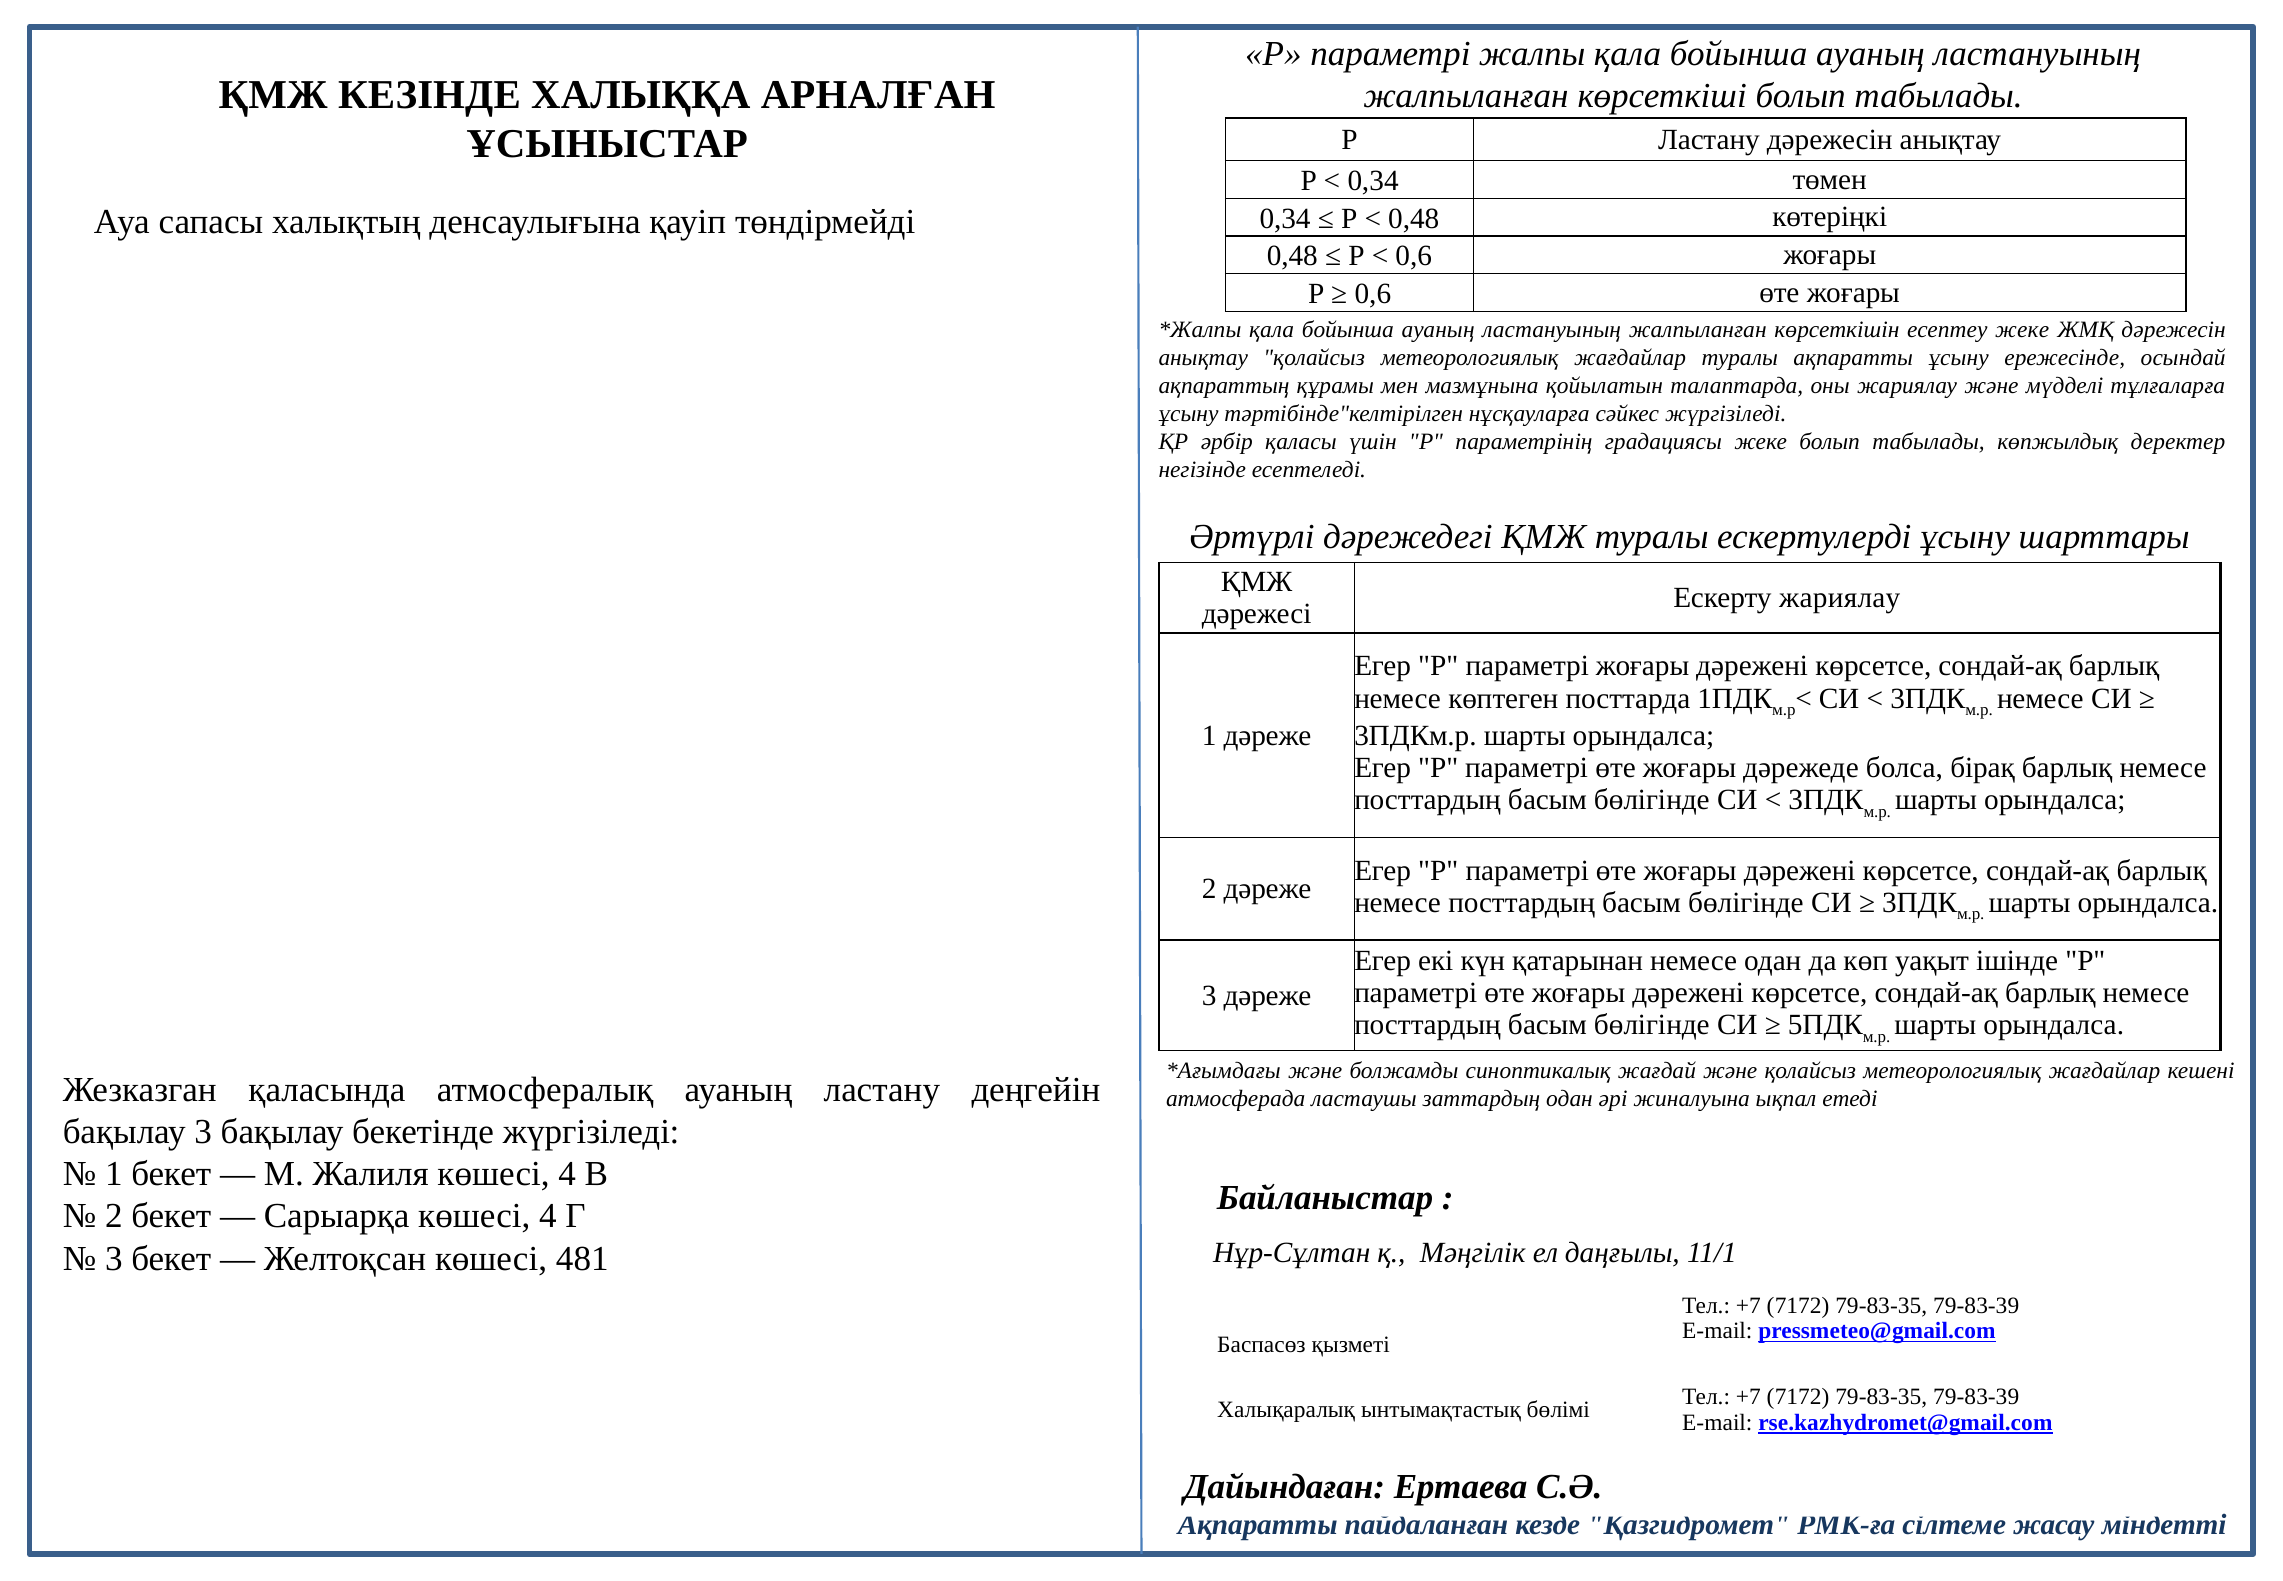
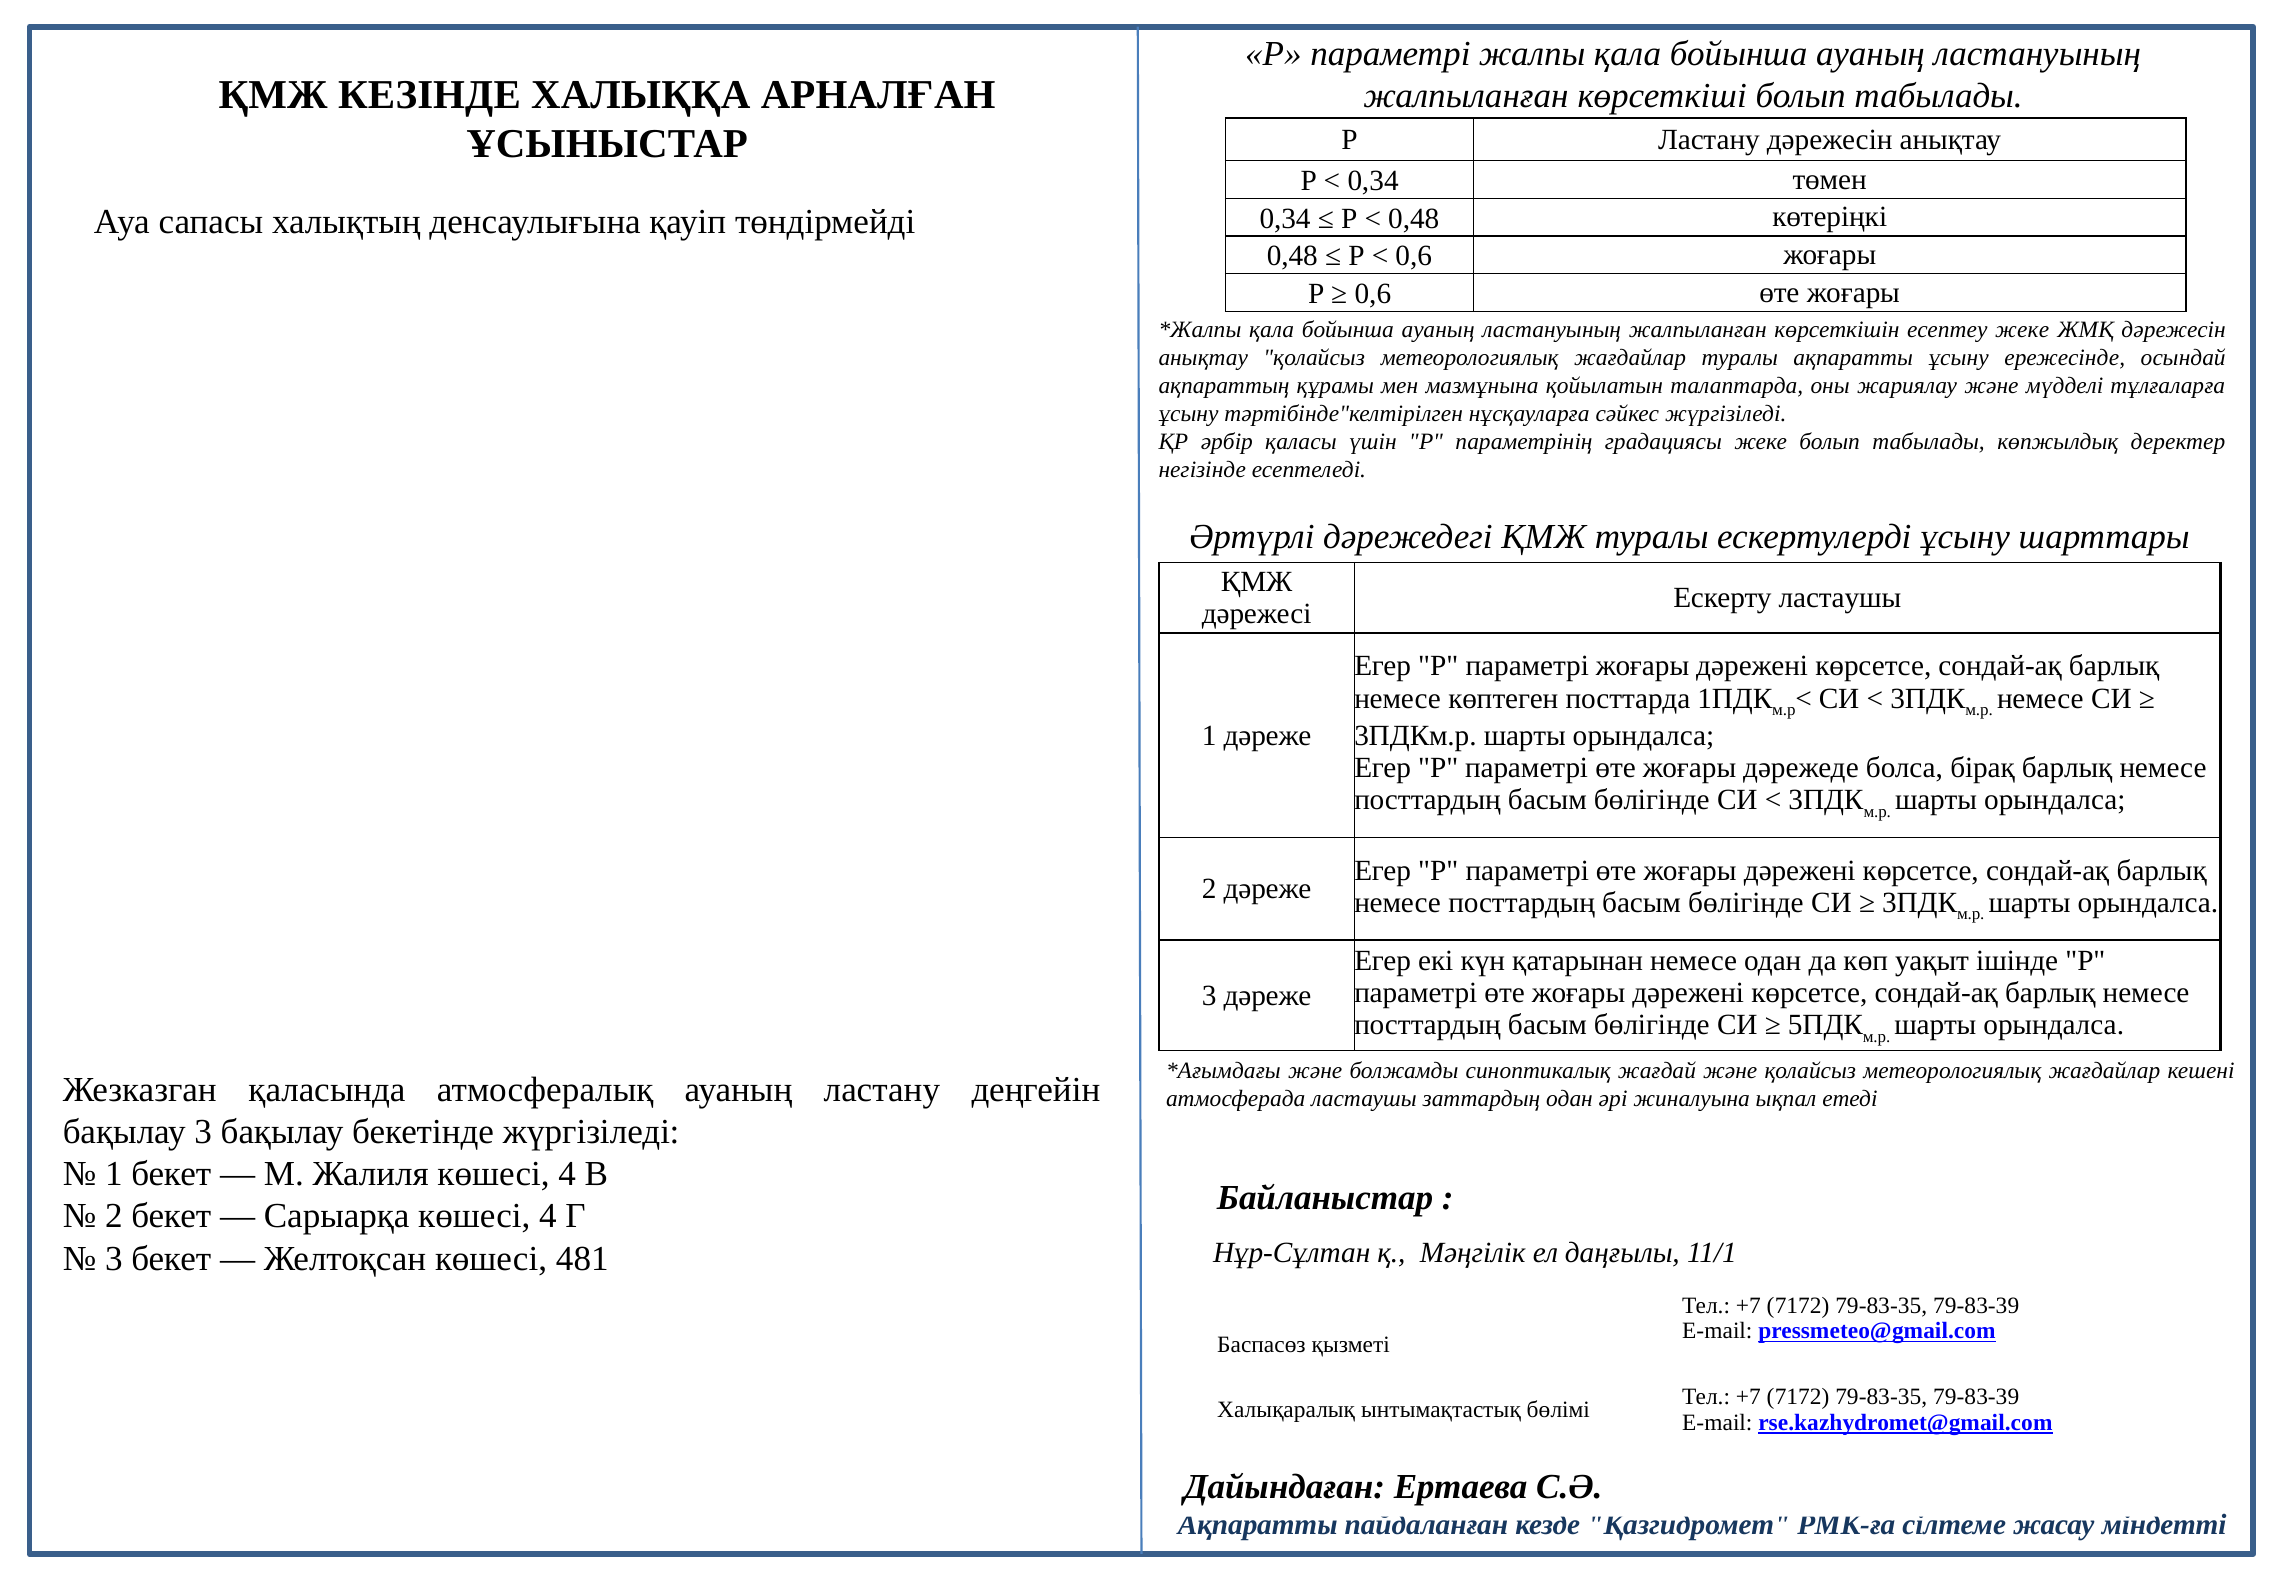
Ескерту жариялау: жариялау -> ластаушы (1840, 598)
